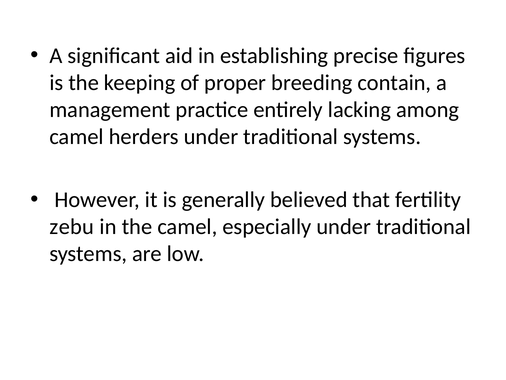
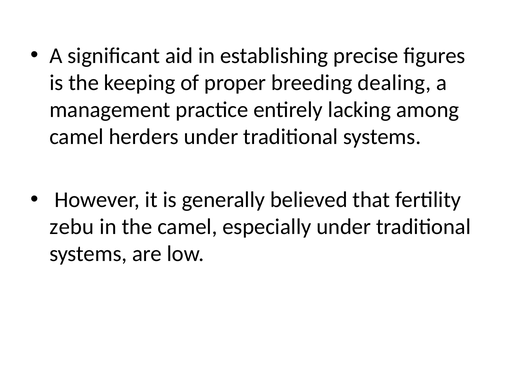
contain: contain -> dealing (394, 83)
